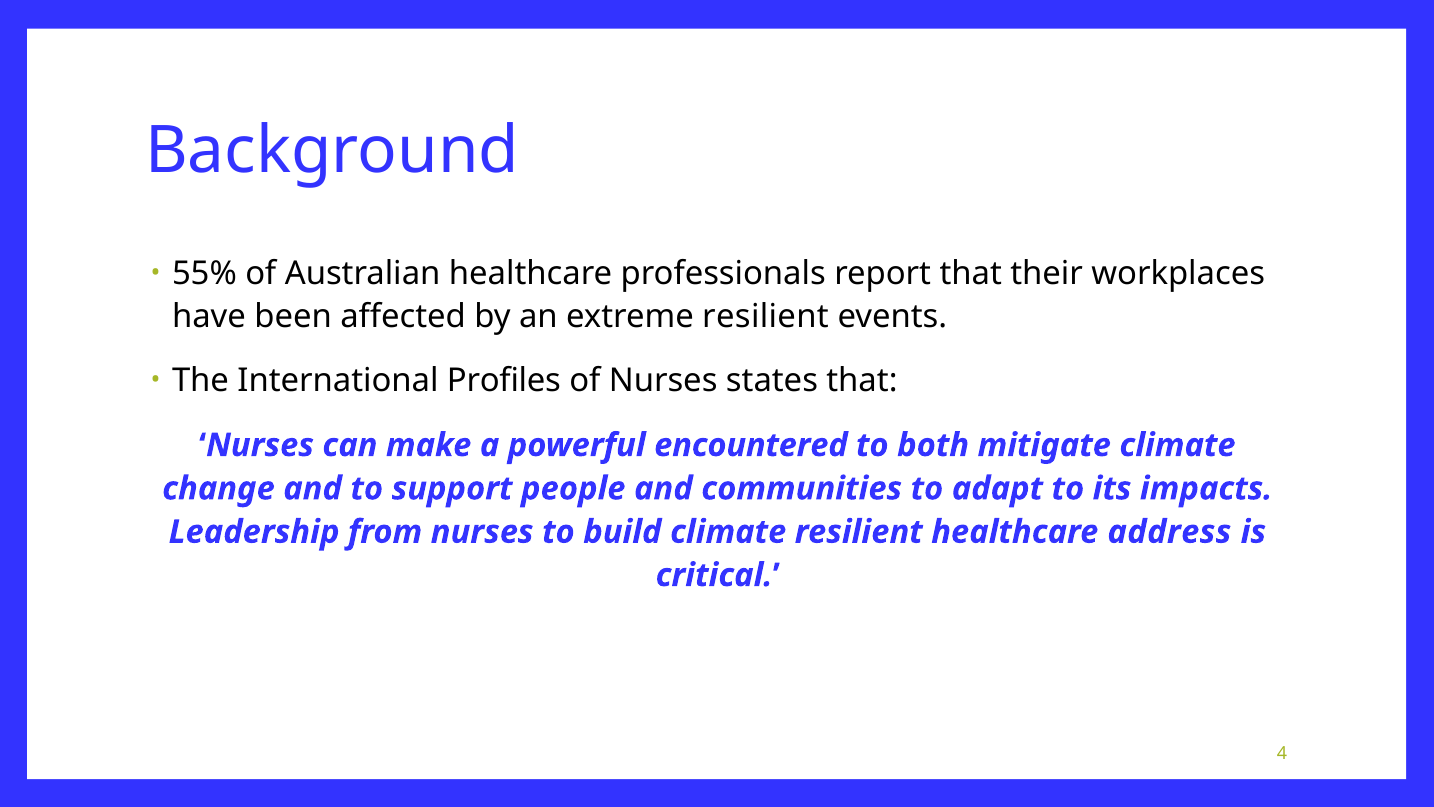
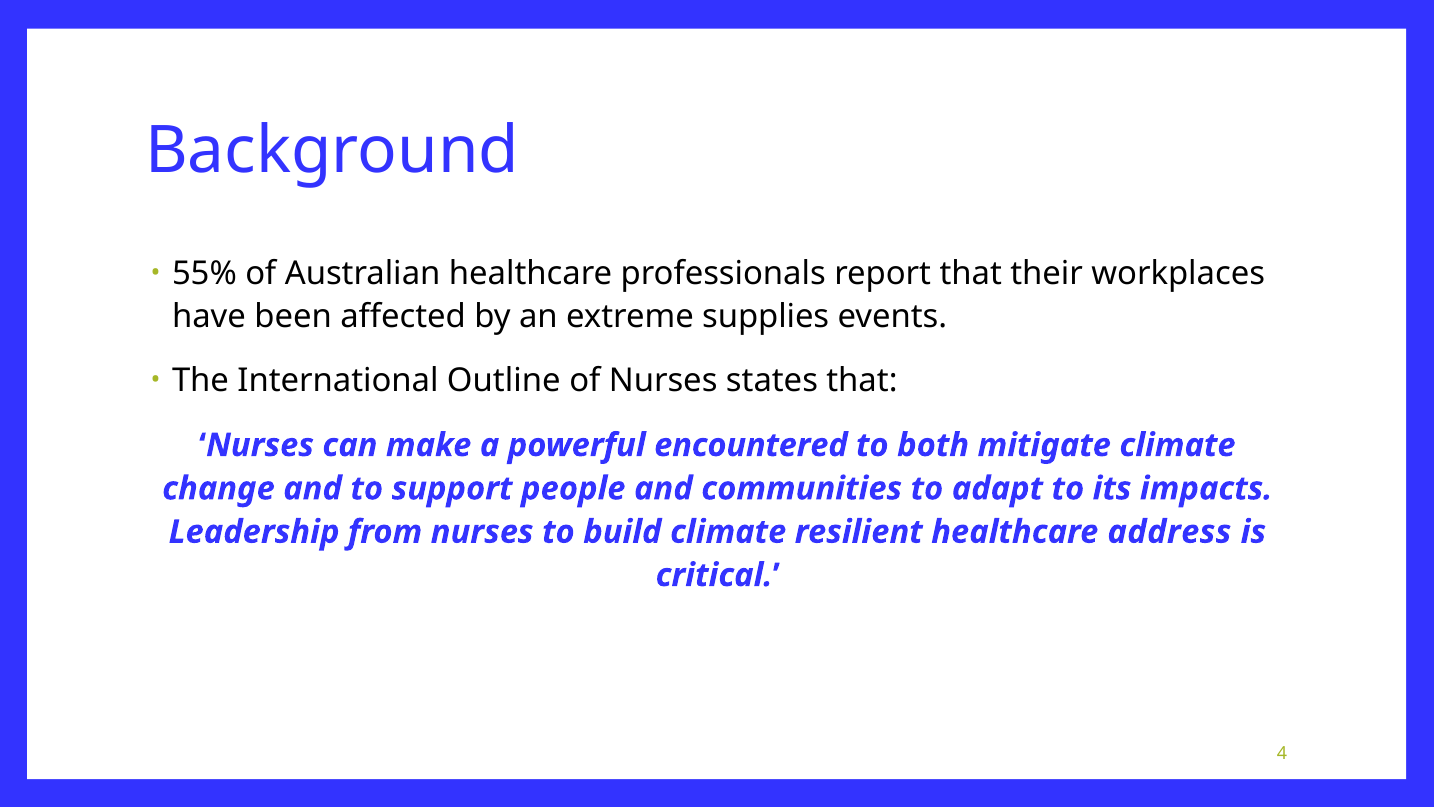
extreme resilient: resilient -> supplies (766, 317)
Profiles: Profiles -> Outline (504, 381)
